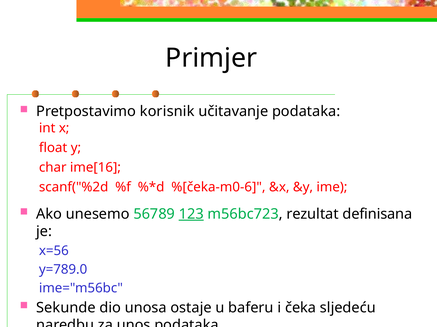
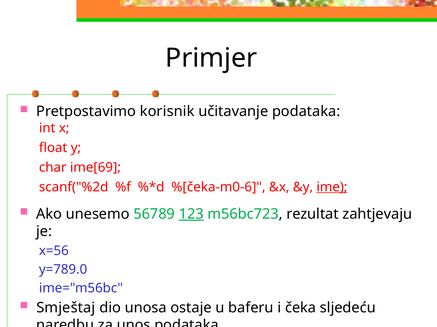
ime[16: ime[16 -> ime[69 (95, 168)
ime underline: none -> present (332, 187)
definisana: definisana -> zahtjevaju (377, 214)
Sekunde: Sekunde -> Smještaj (66, 308)
